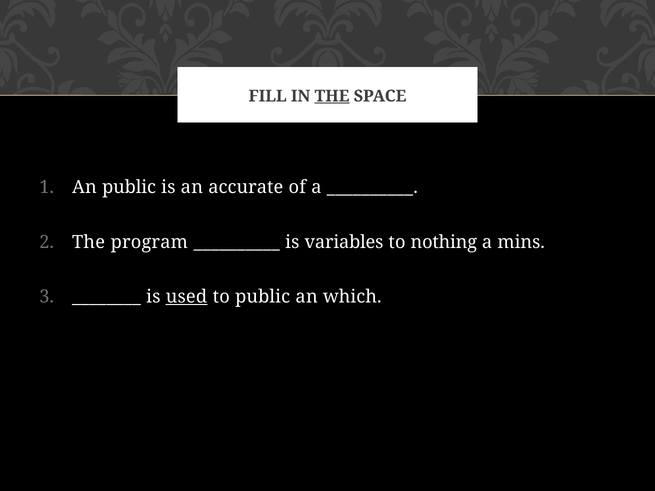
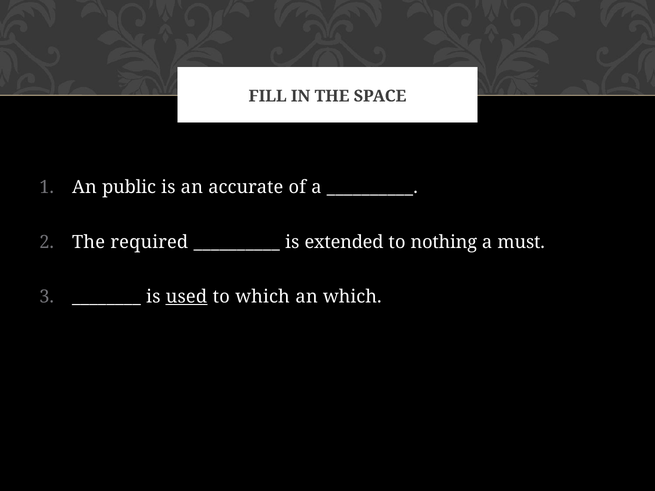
THE underline: present -> none (332, 96)
program: program -> required (149, 242)
variables: variables -> extended (344, 242)
mins: mins -> must (521, 242)
to public: public -> which (263, 297)
